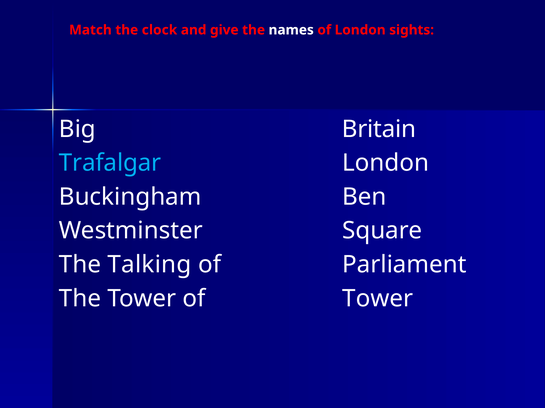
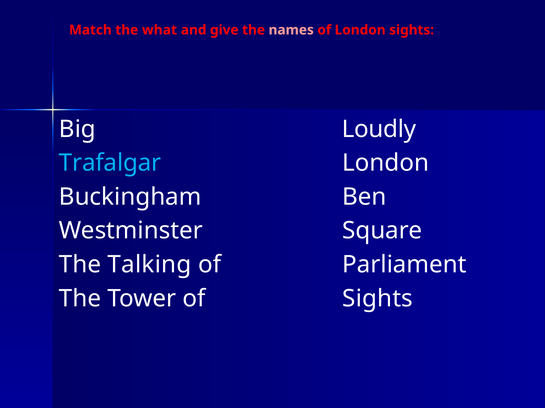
clock: clock -> what (159, 30)
names colour: white -> pink (291, 30)
Britain: Britain -> Loudly (379, 129)
Tower: Tower -> Sights (378, 299)
